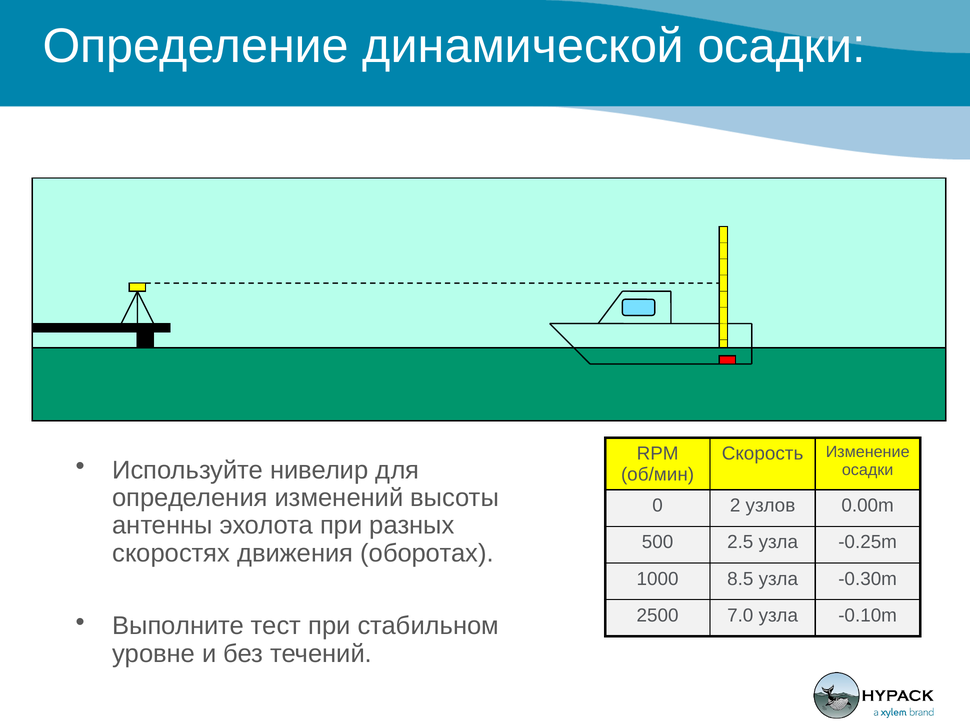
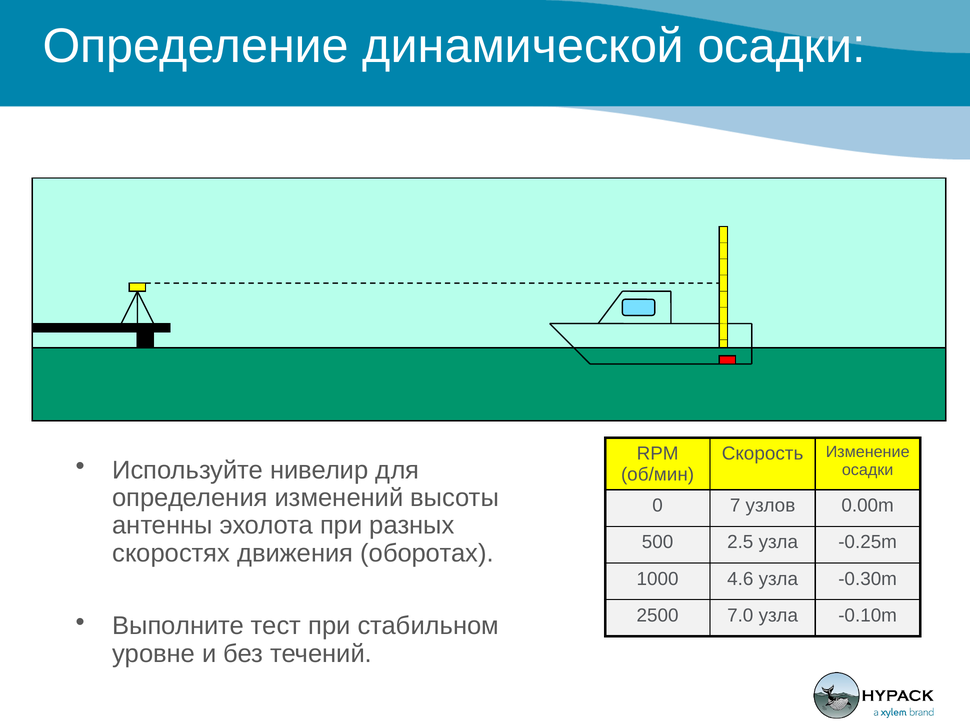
2: 2 -> 7 (735, 505)
8.5: 8.5 -> 4.6 (740, 578)
